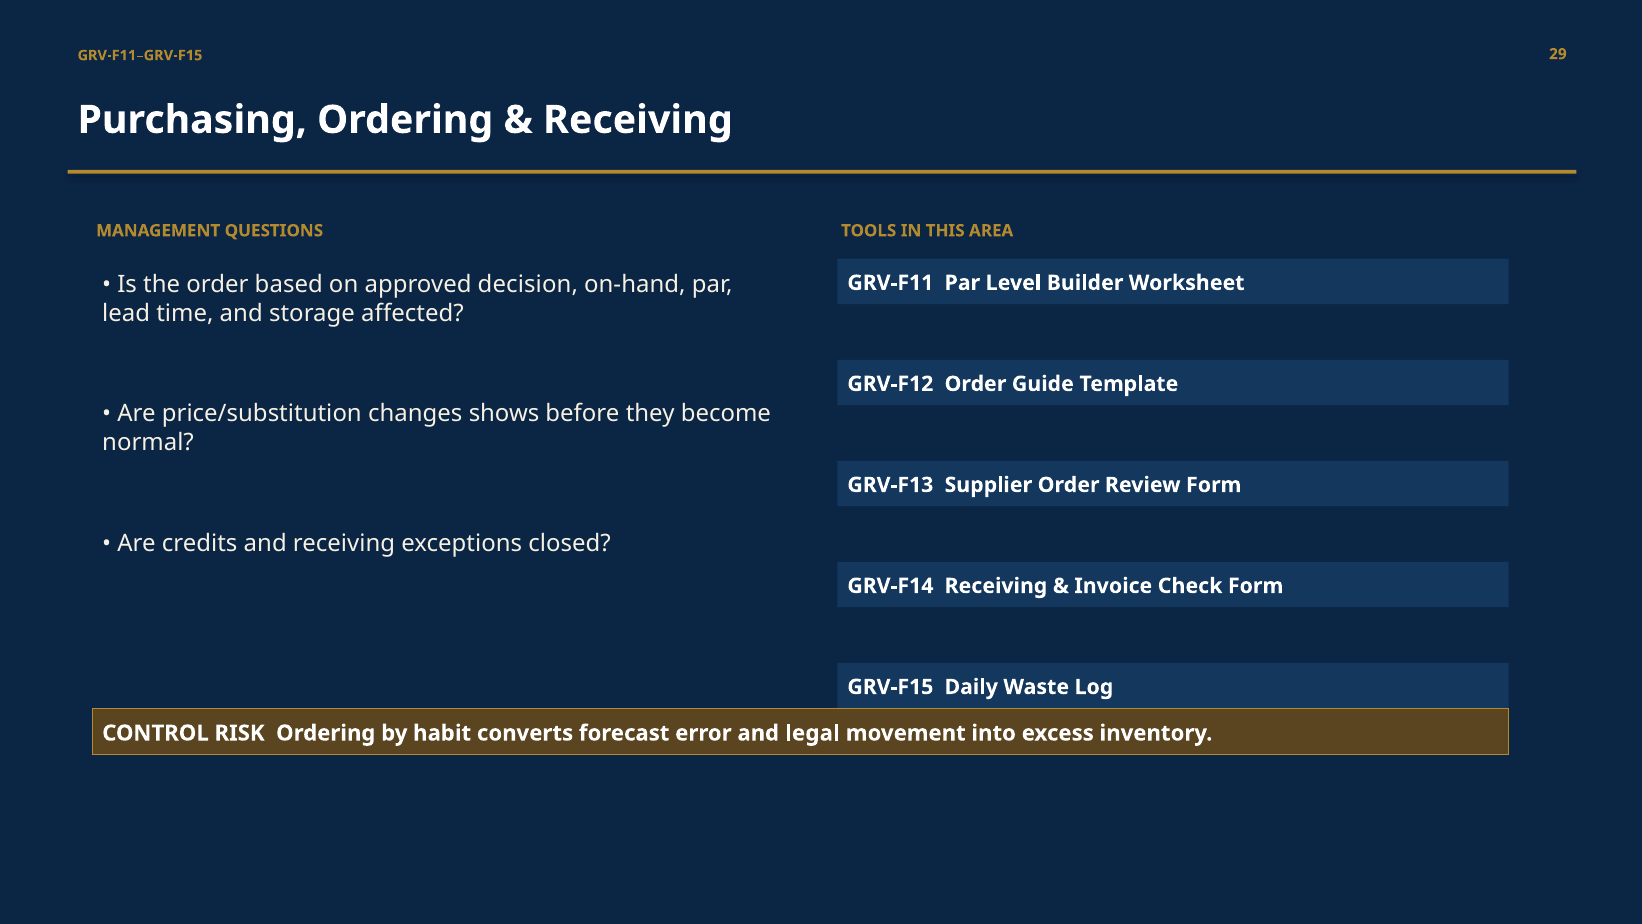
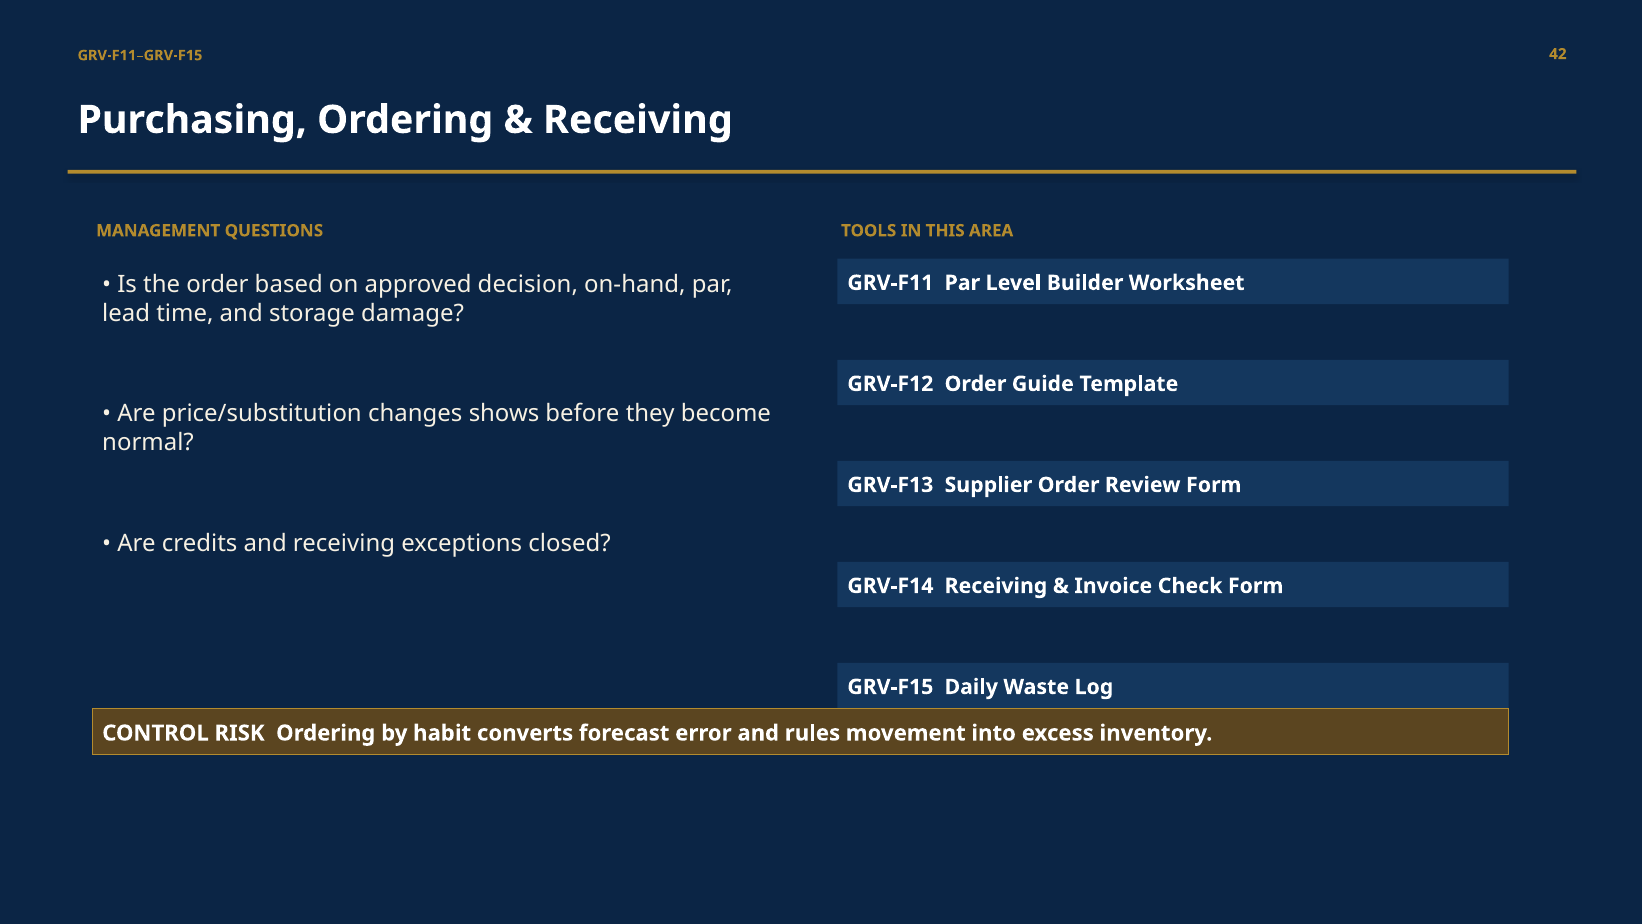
29: 29 -> 42 (1558, 54)
affected: affected -> damage (413, 313)
legal: legal -> rules (813, 733)
